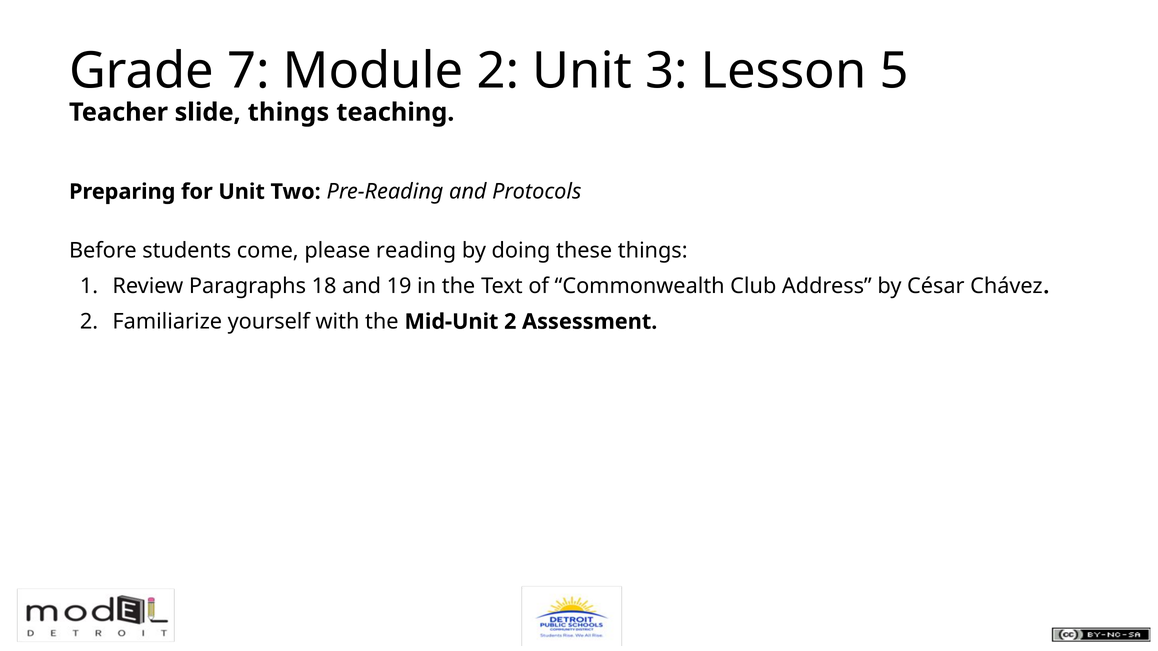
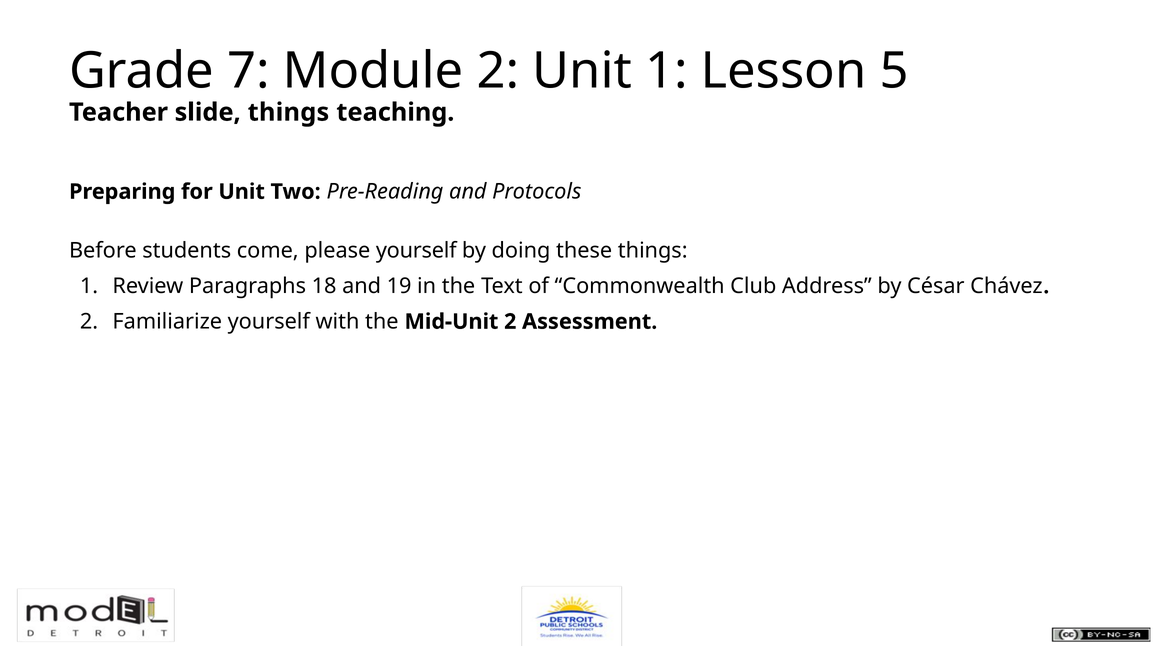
Unit 3: 3 -> 1 (666, 71)
please reading: reading -> yourself (416, 251)
